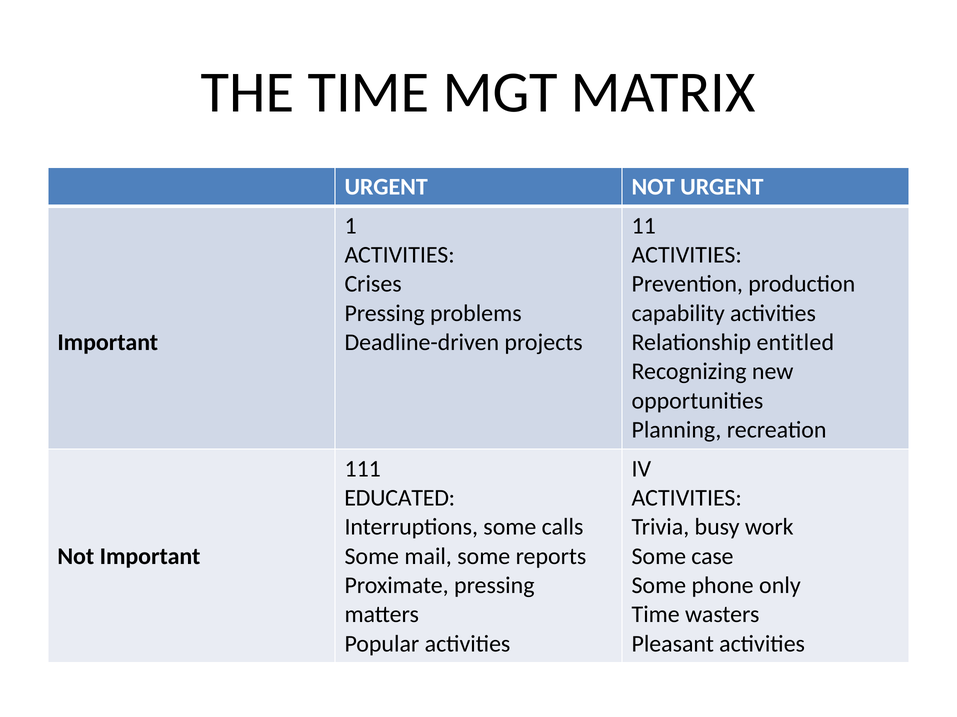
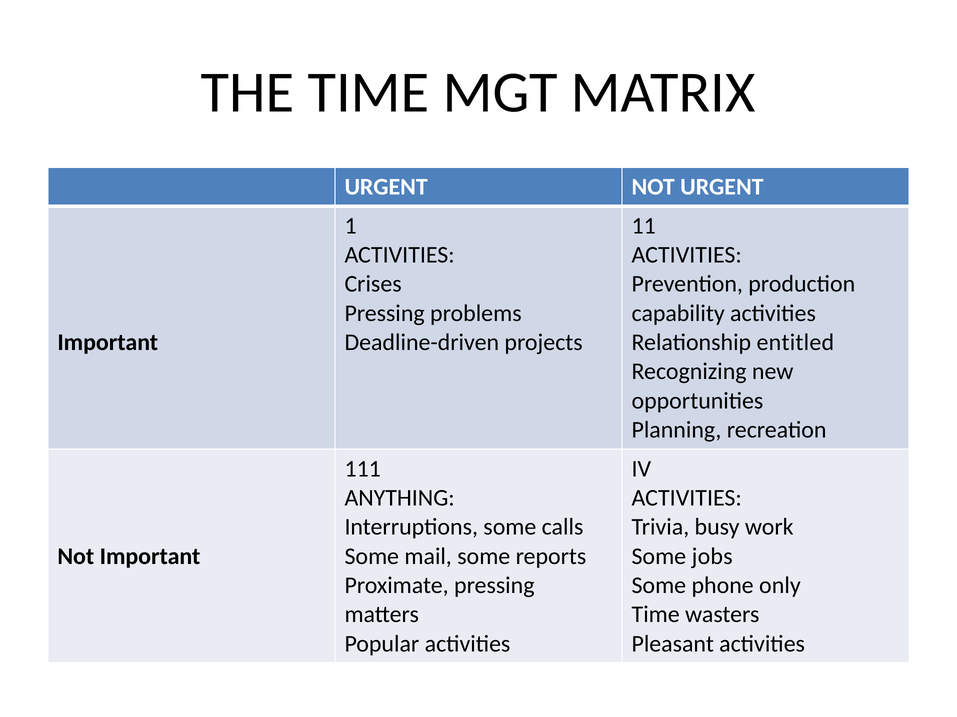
EDUCATED: EDUCATED -> ANYTHING (400, 498)
case: case -> jobs (712, 557)
